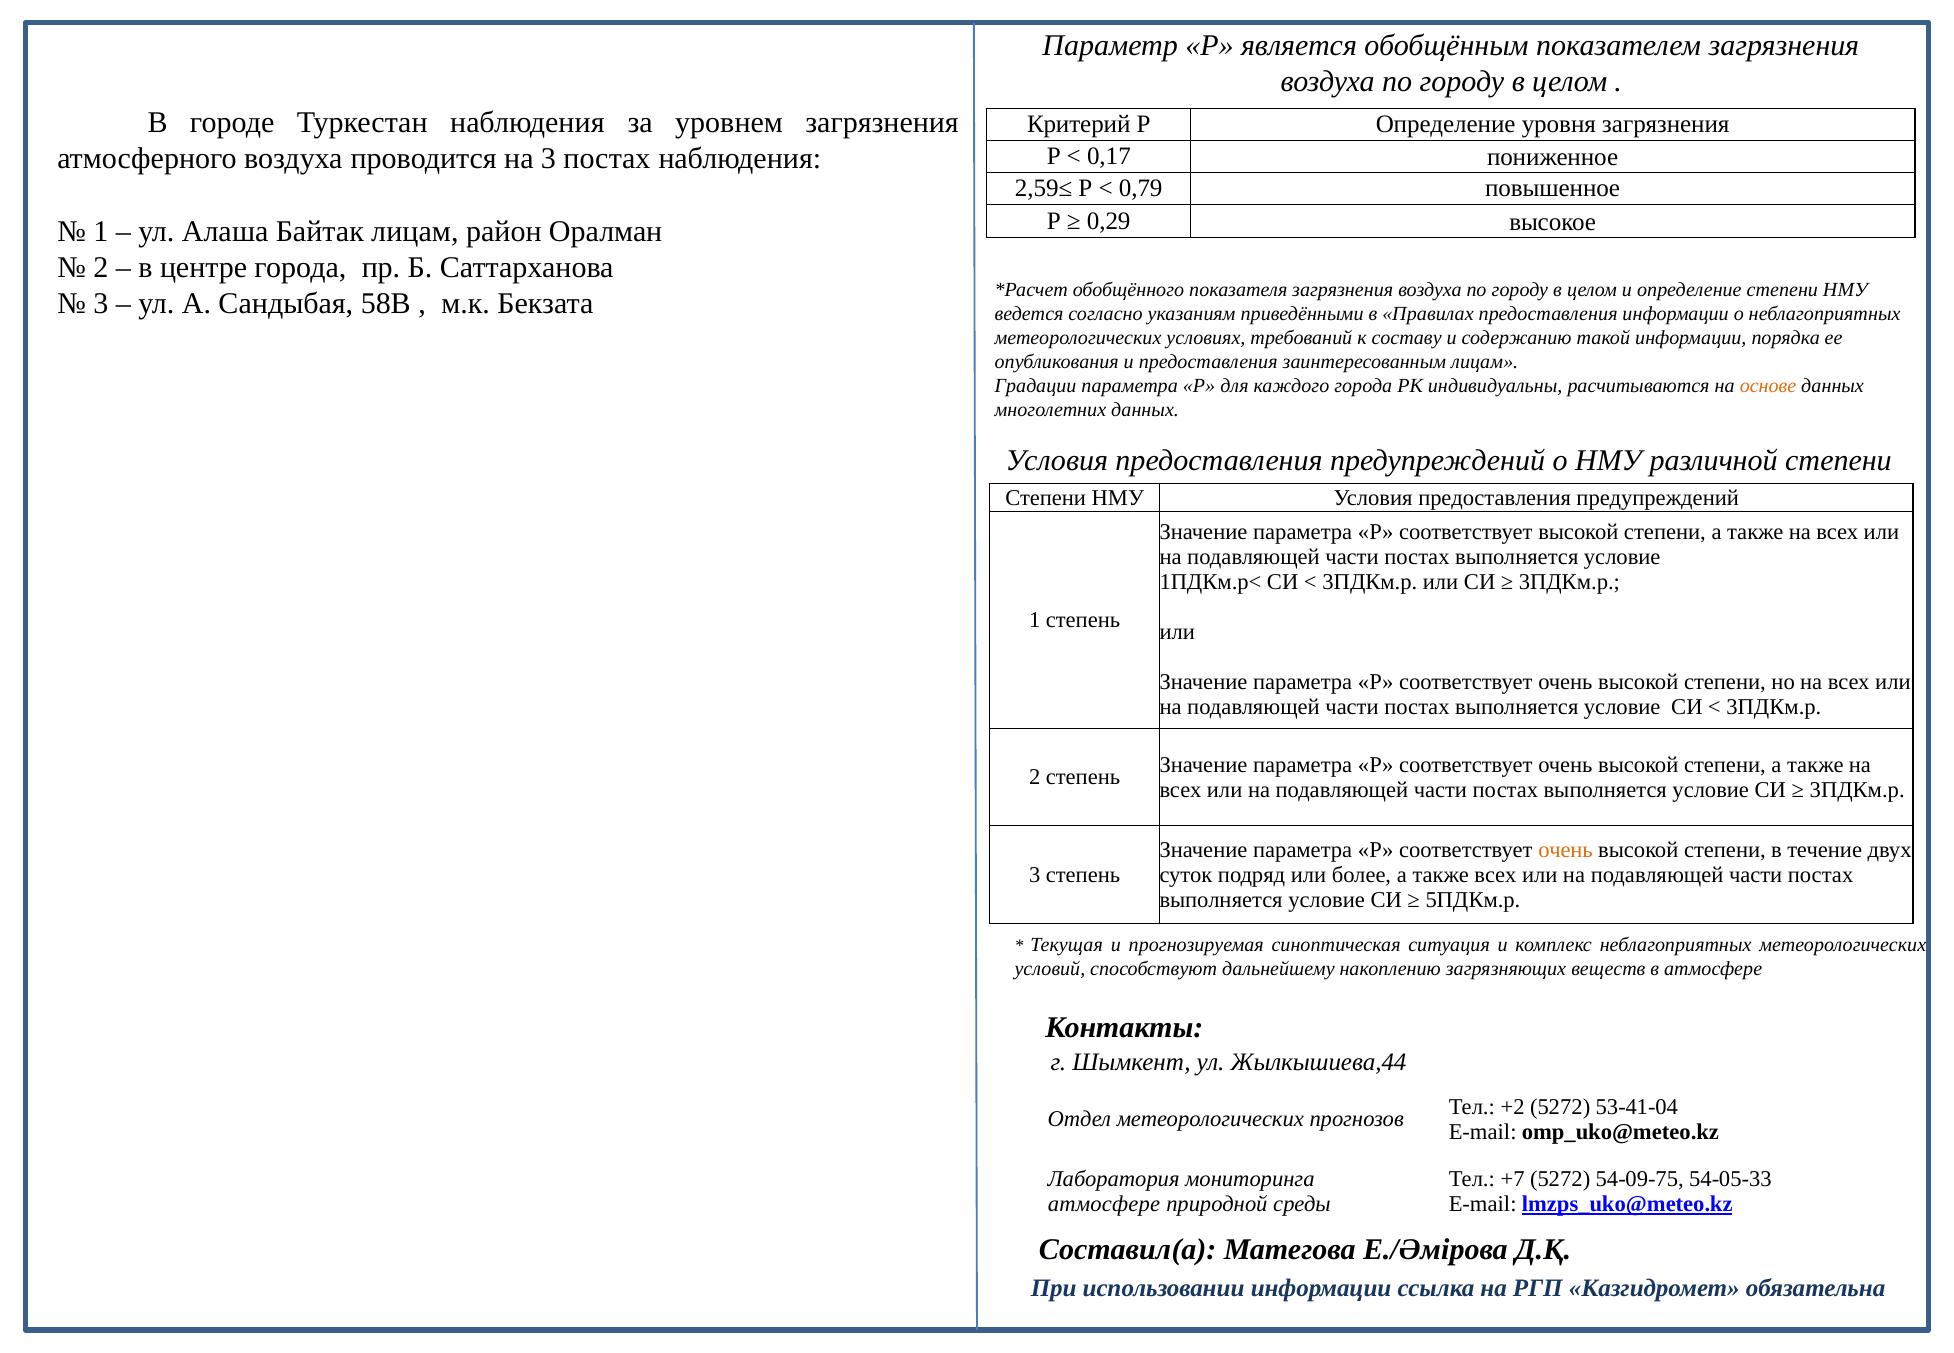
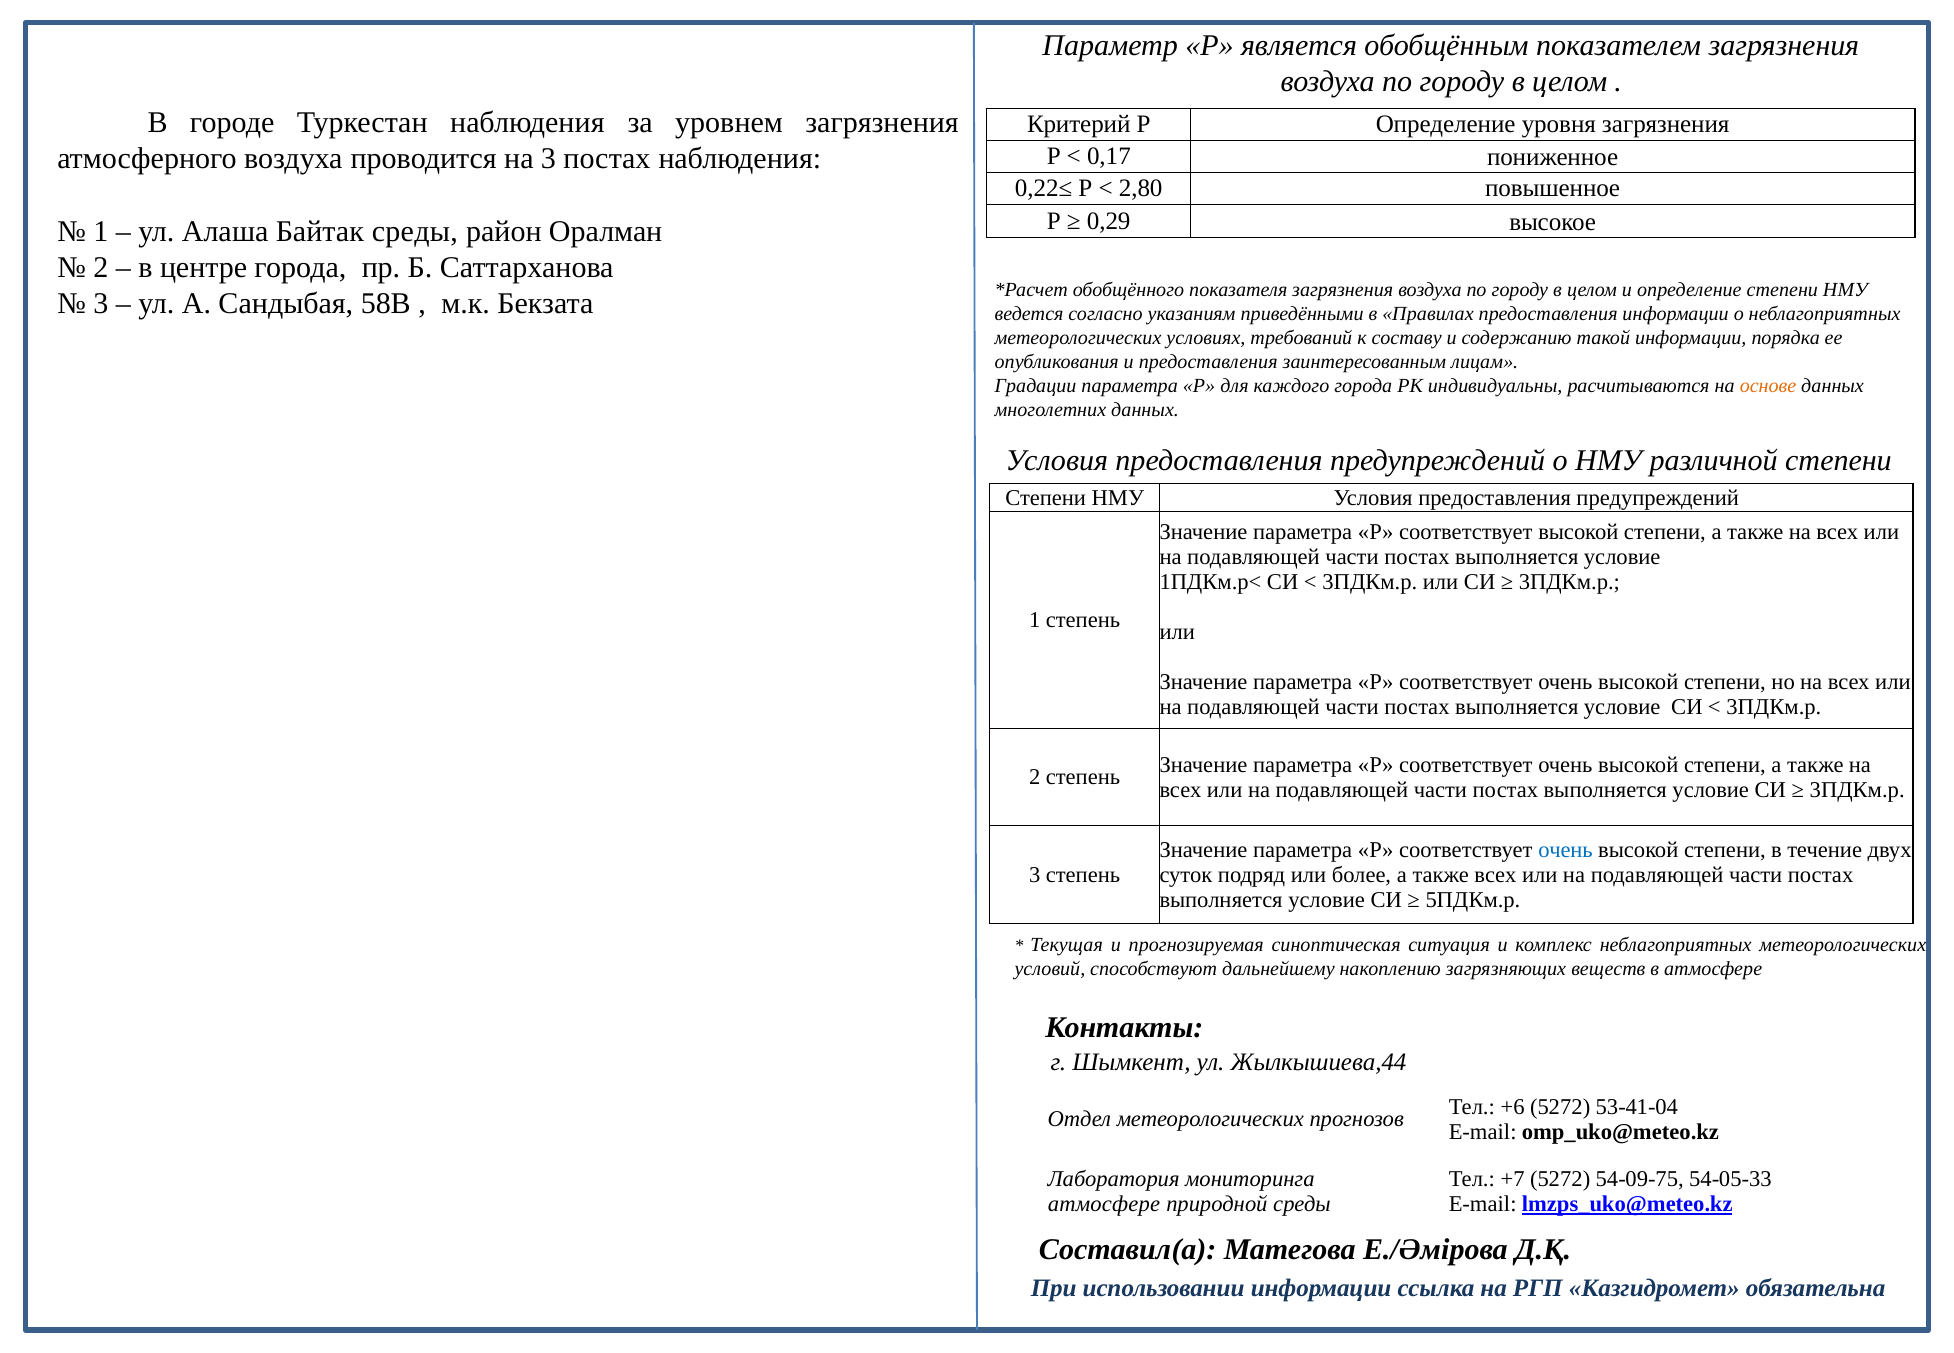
2,59≤: 2,59≤ -> 0,22≤ (1044, 188)
0,79: 0,79 -> 2,80 (1141, 188)
Байтак лицам: лицам -> среды (415, 231)
очень colour: orange -> blue (1565, 850)
+2: +2 -> +6 (1513, 1106)
